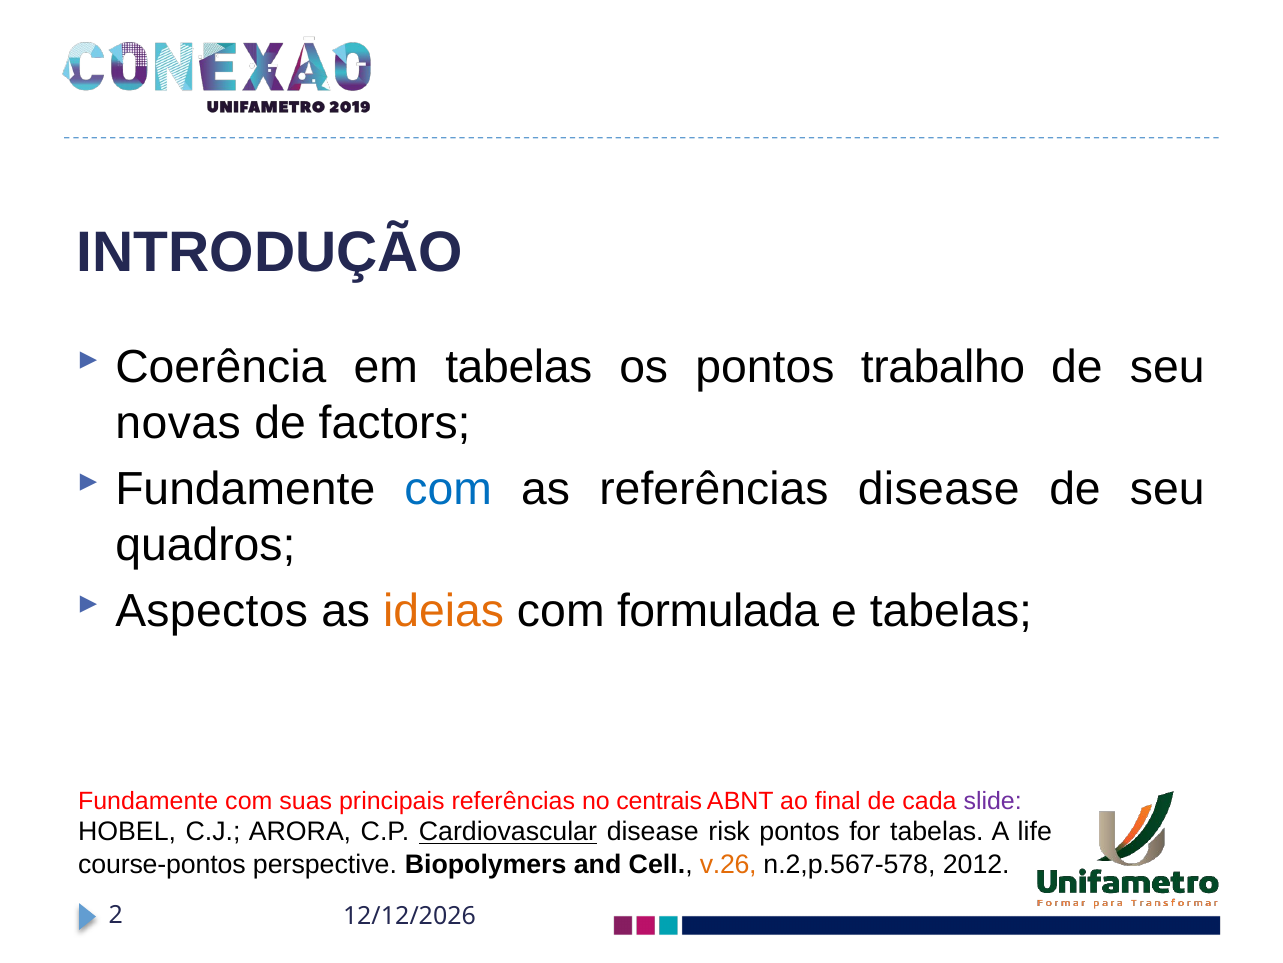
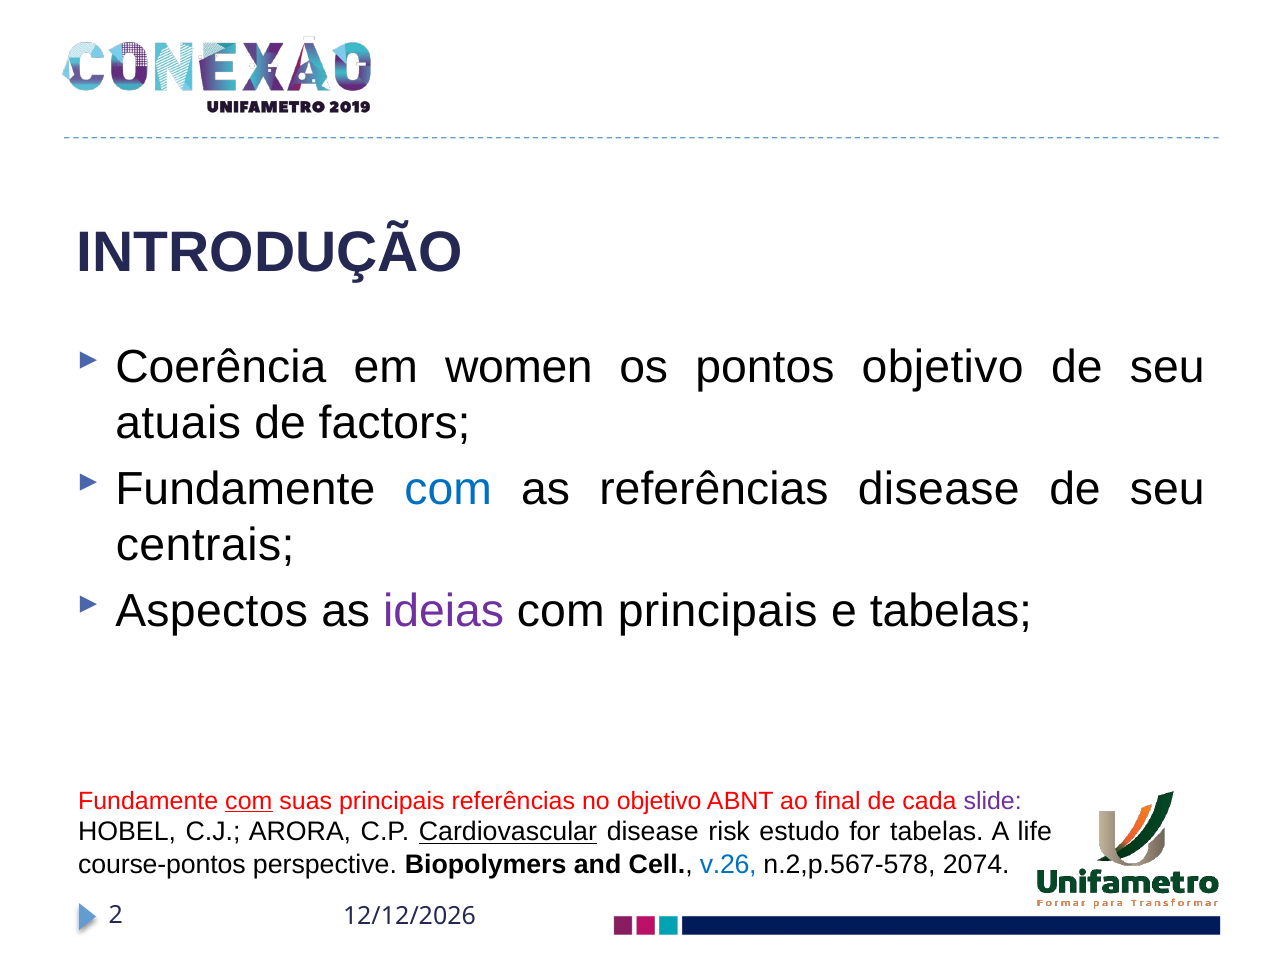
em tabelas: tabelas -> women (519, 367)
pontos trabalho: trabalho -> objetivo (943, 367)
novas: novas -> atuais (178, 423)
quadros: quadros -> centrais (205, 544)
ideias colour: orange -> purple (444, 611)
com formulada: formulada -> principais (718, 611)
com underline: none -> present (249, 800)
no centrais: centrais -> objetivo (659, 800)
risk pontos: pontos -> estudo (800, 831)
v.26 colour: orange -> blue (728, 864)
2012: 2012 -> 2074 (976, 864)
